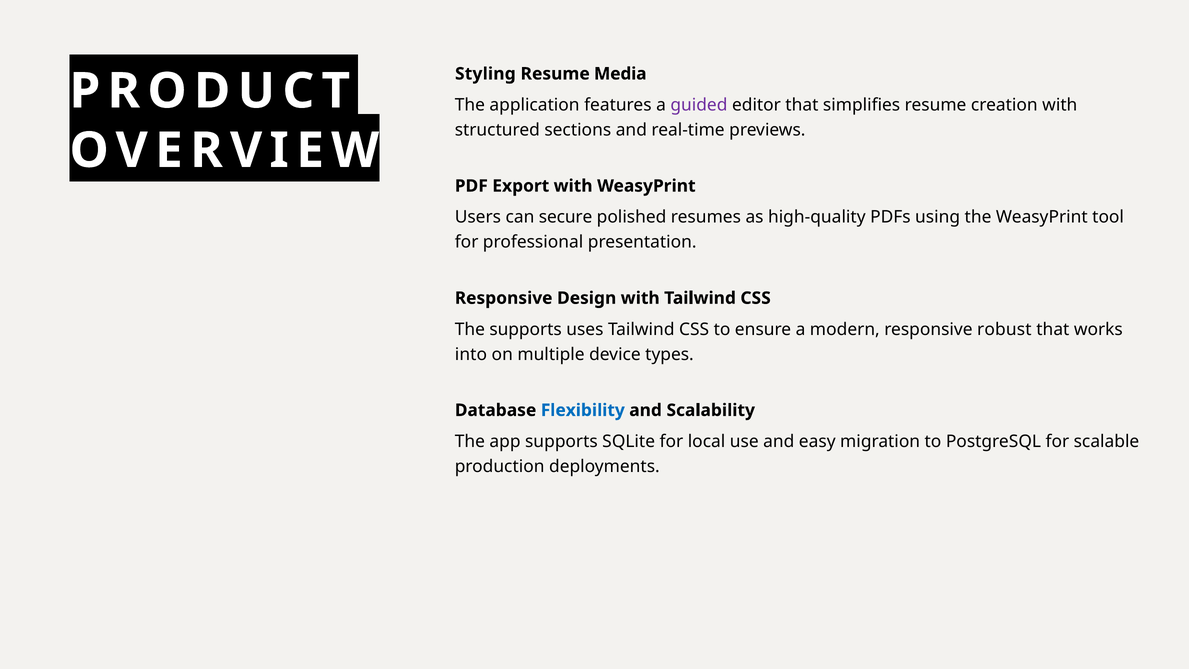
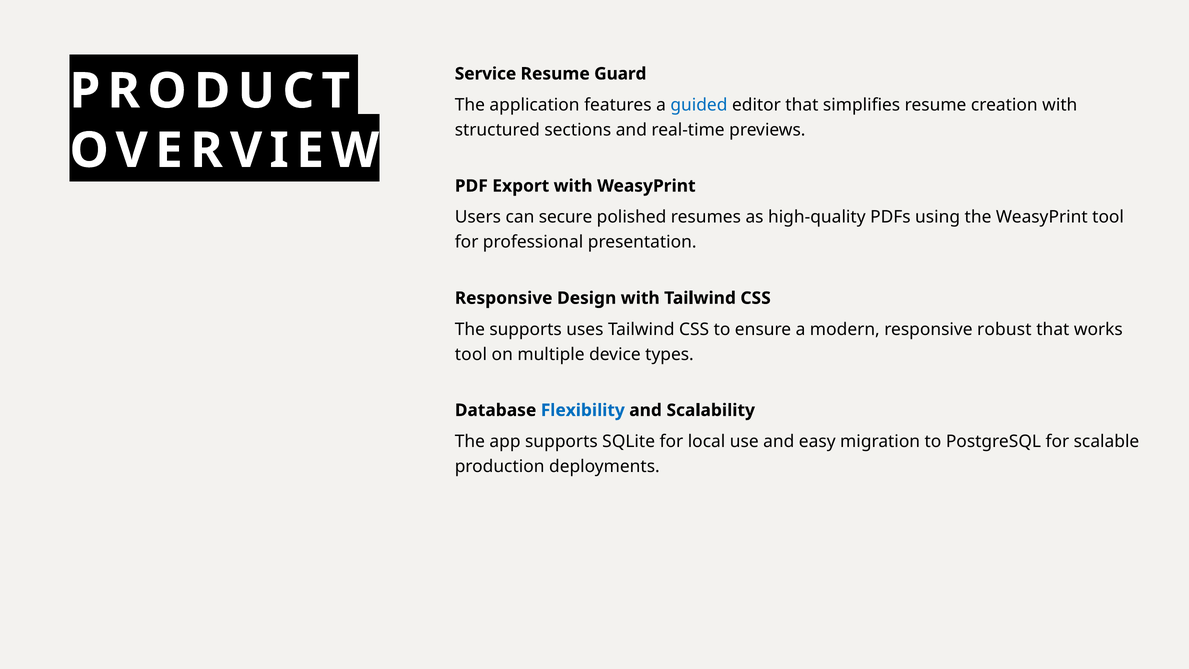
Styling: Styling -> Service (485, 74)
Media: Media -> Guard (620, 74)
guided colour: purple -> blue (699, 105)
into: into -> tool (471, 354)
